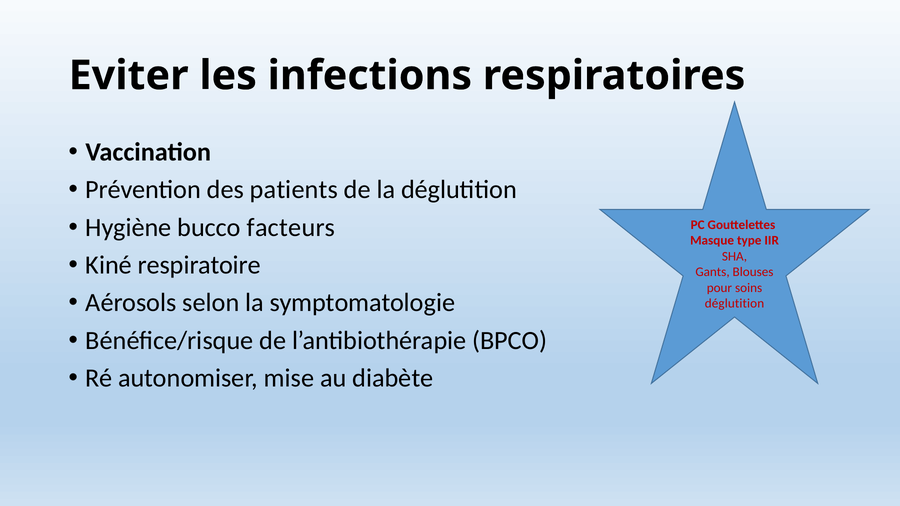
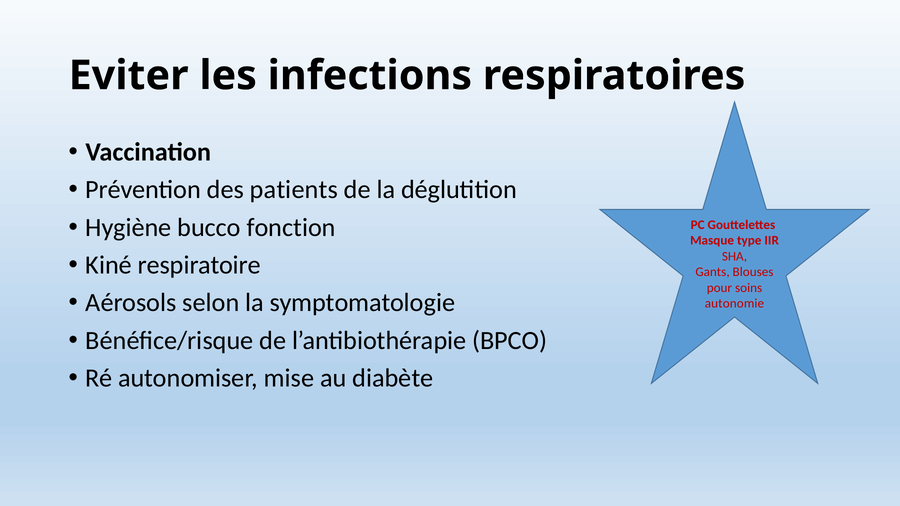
facteurs: facteurs -> fonction (291, 227)
déglutition: déglutition -> autonomie (734, 304)
